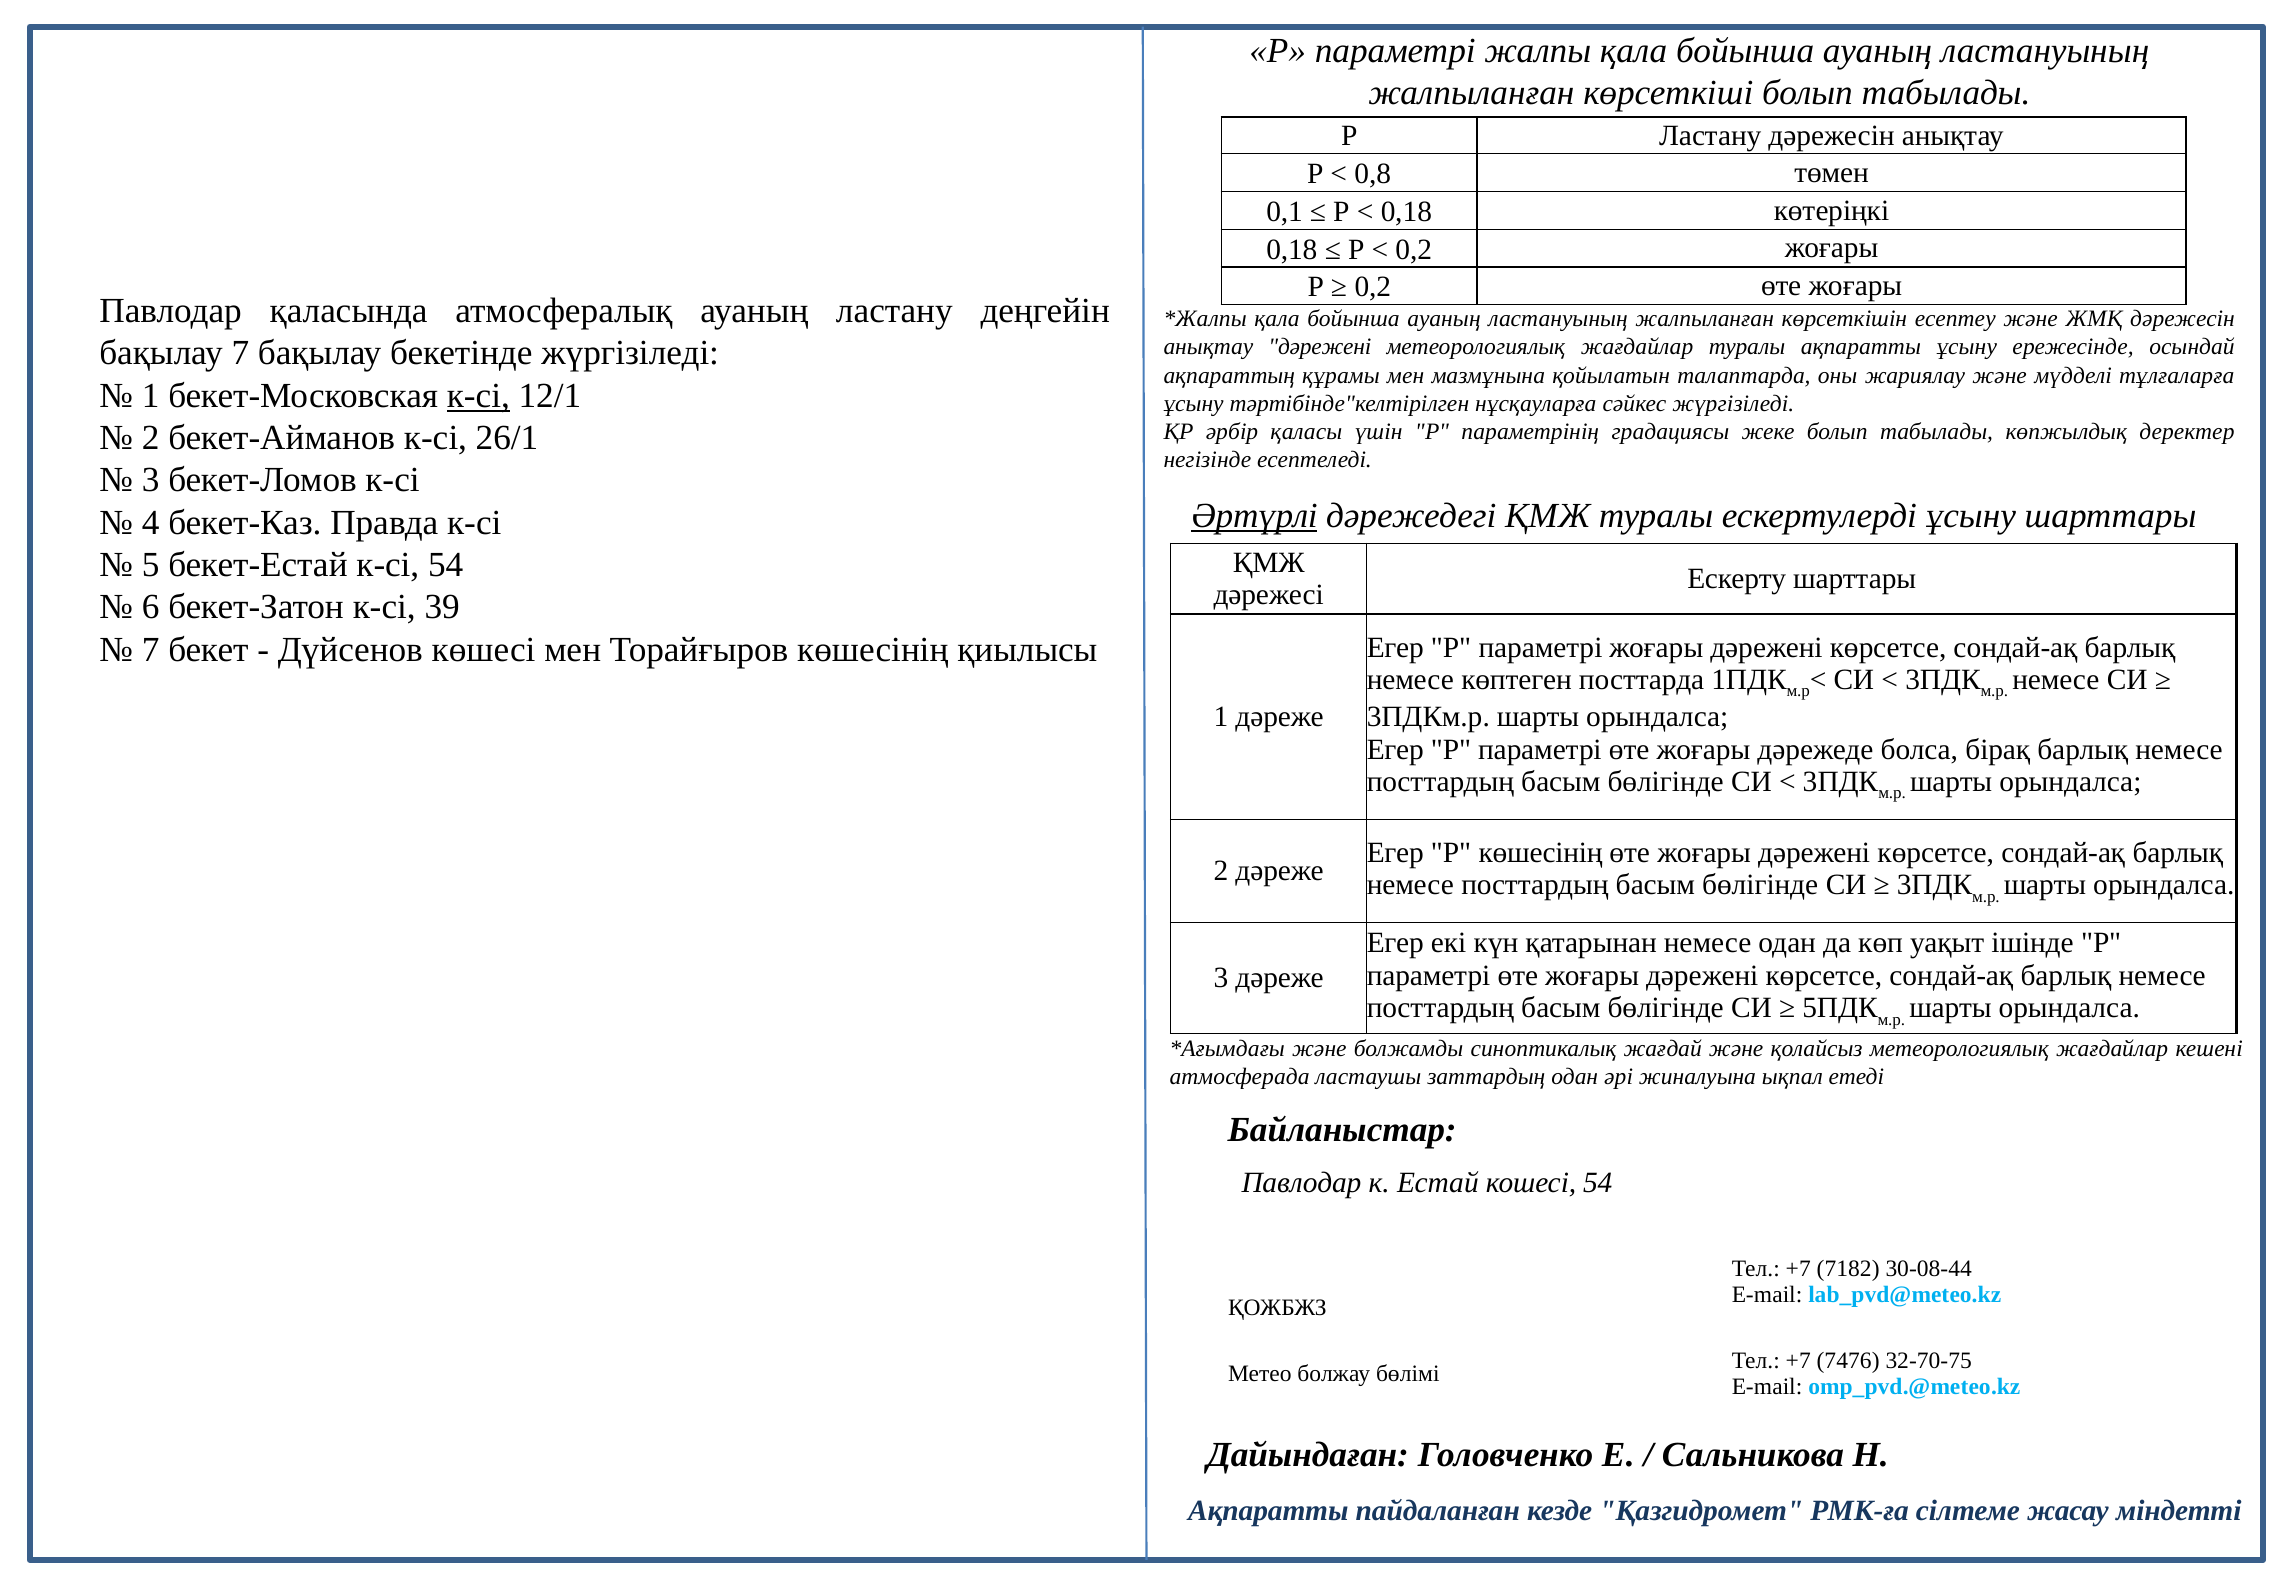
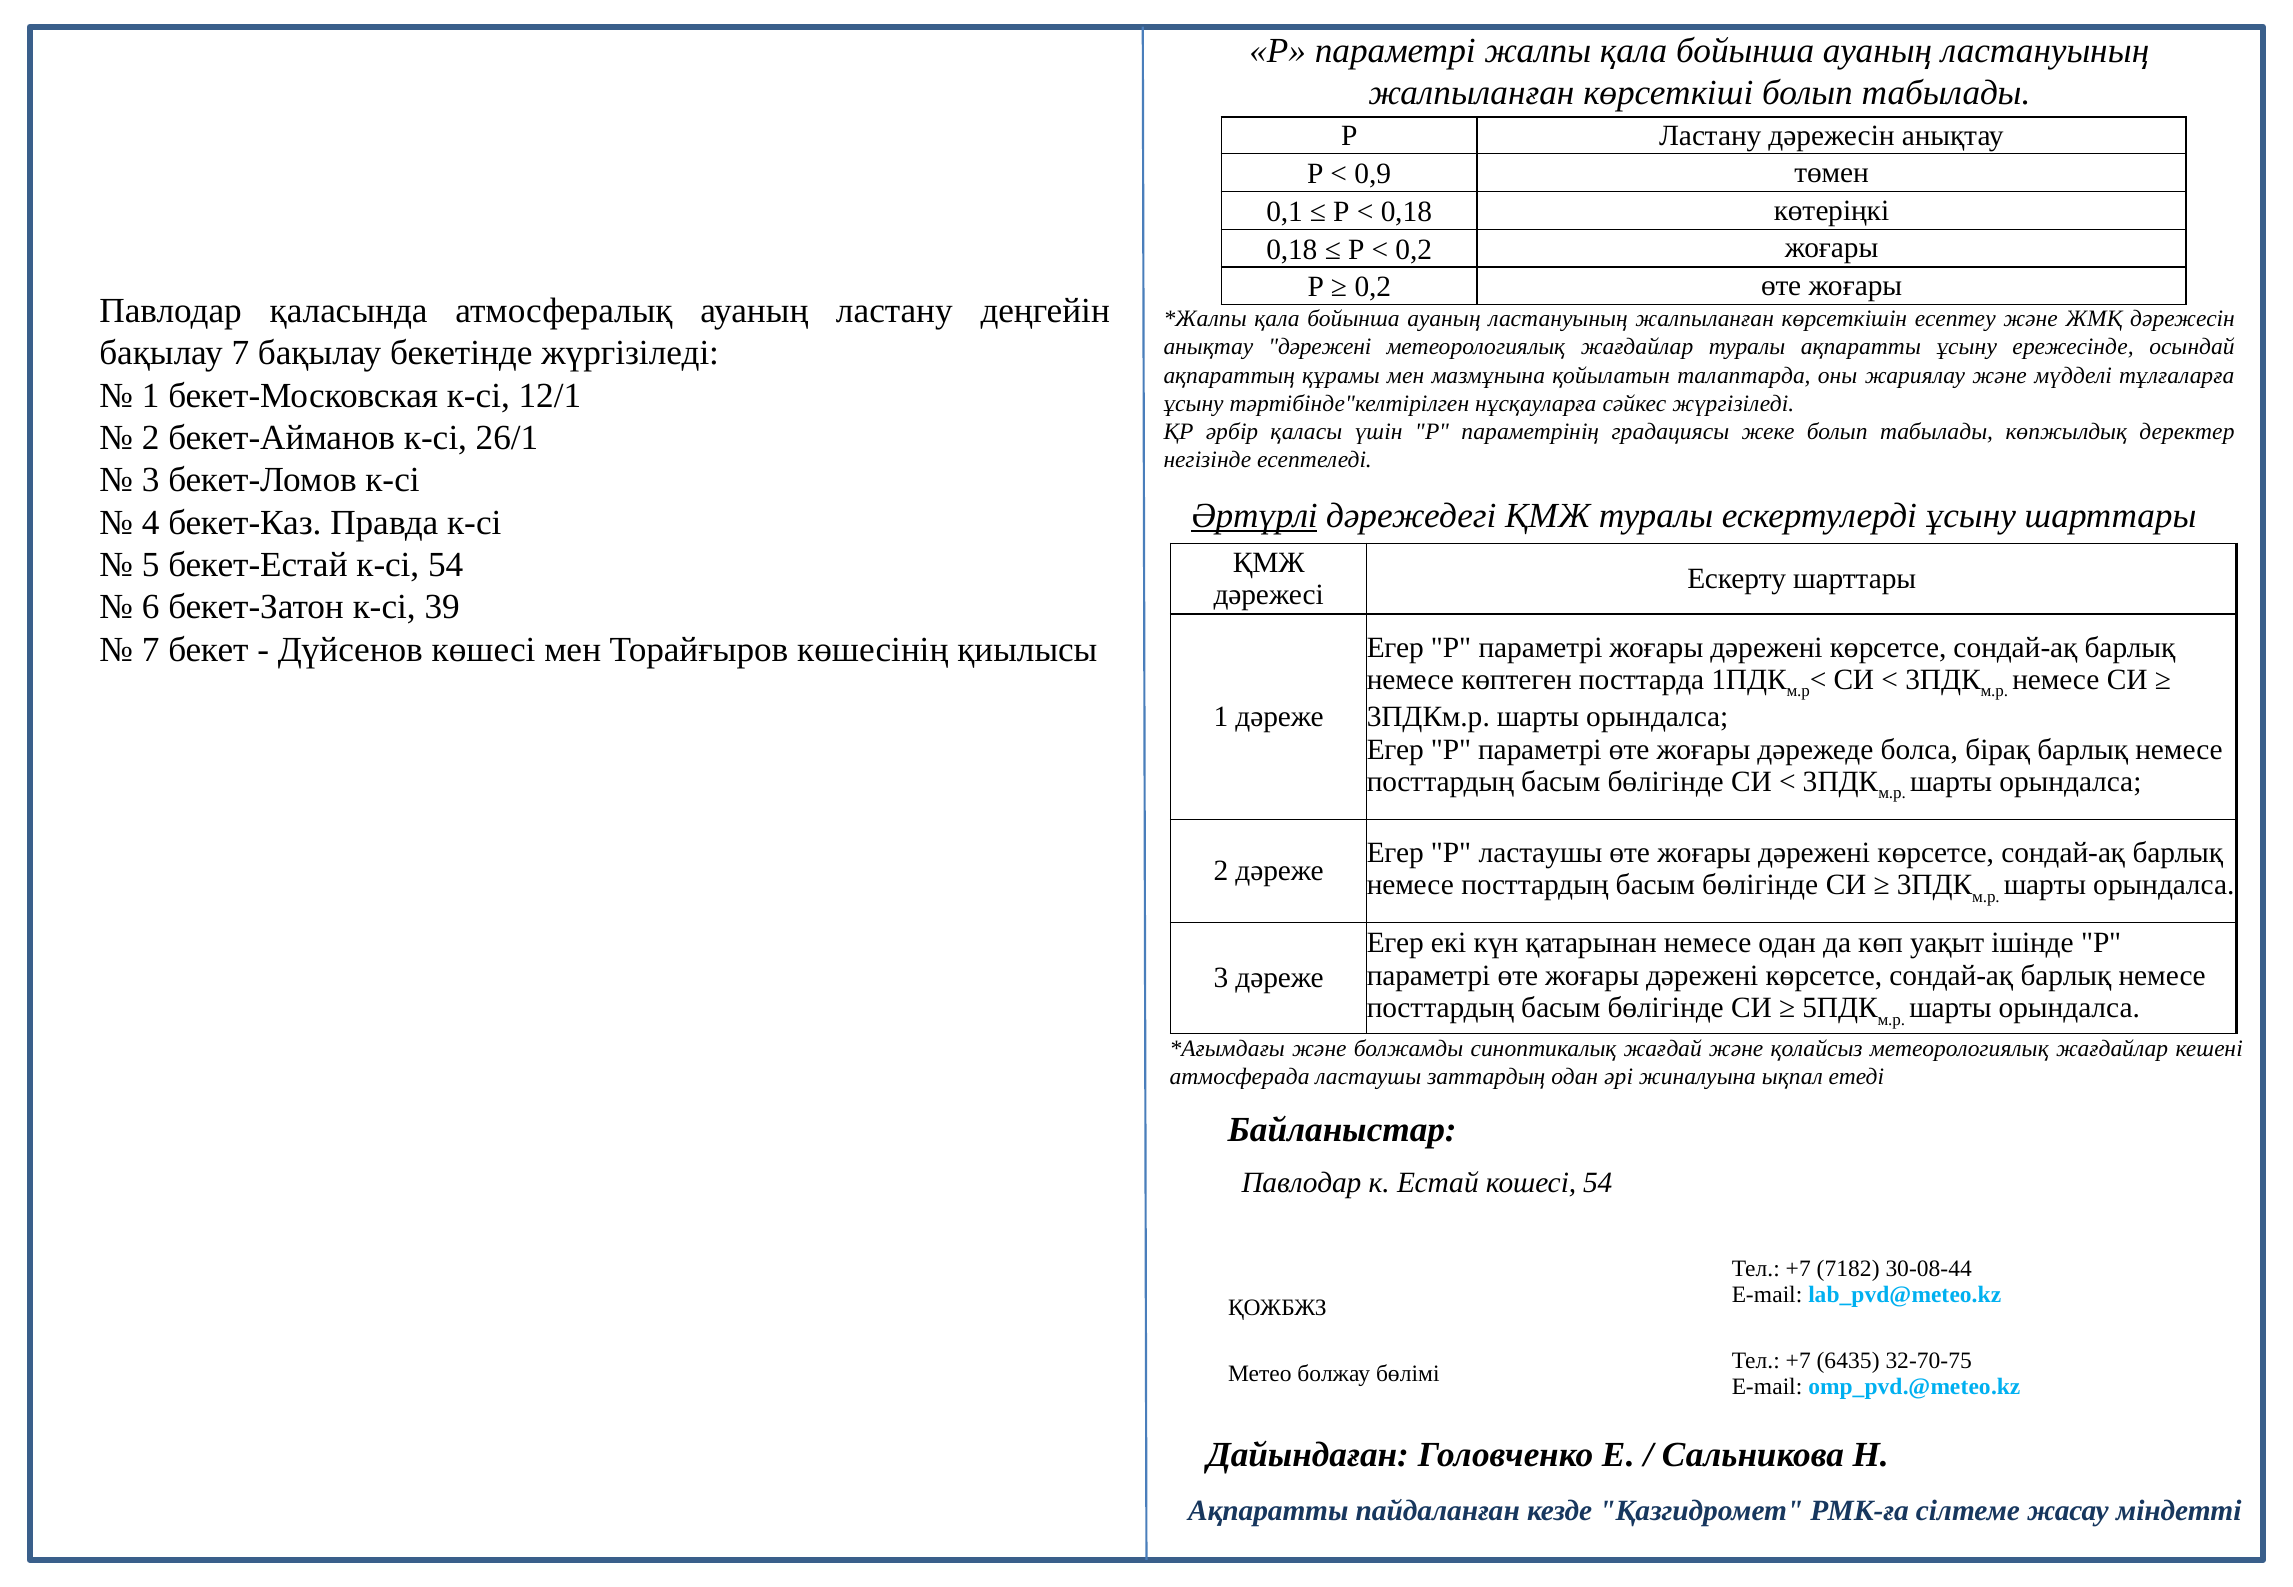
0,8: 0,8 -> 0,9 (1373, 174)
к-сі underline: present -> none (478, 396)
Р көшесінің: көшесінің -> ластаушы (1541, 853)
7476: 7476 -> 6435 (1848, 1361)
